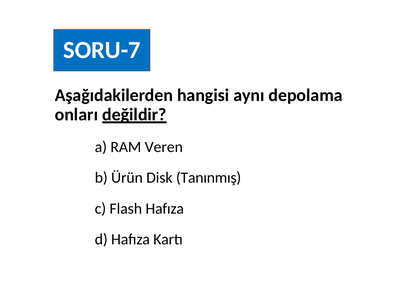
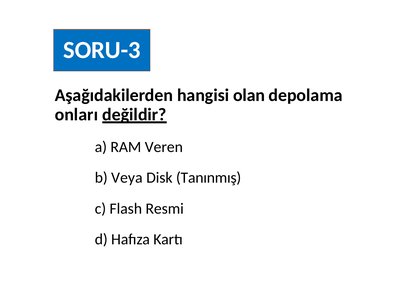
SORU-7: SORU-7 -> SORU-3 (102, 50)
aynı: aynı -> olan (249, 95)
Ürün: Ürün -> Veya (127, 178)
Flash Hafıza: Hafıza -> Resmi (165, 208)
